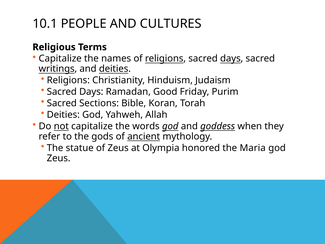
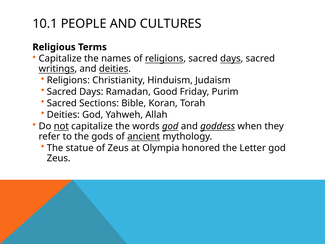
Maria: Maria -> Letter (253, 148)
